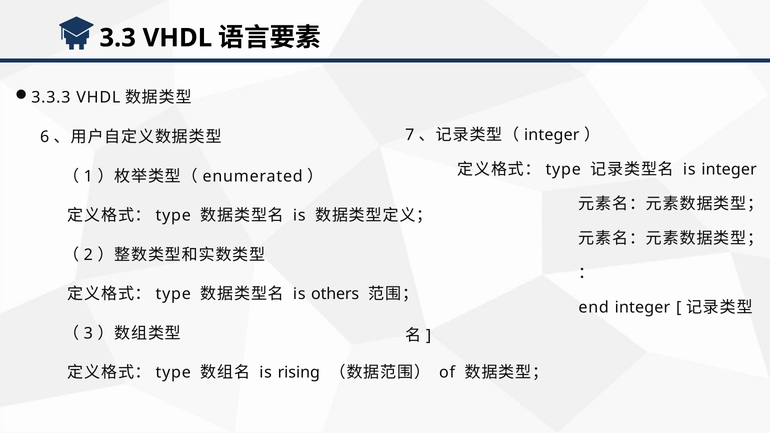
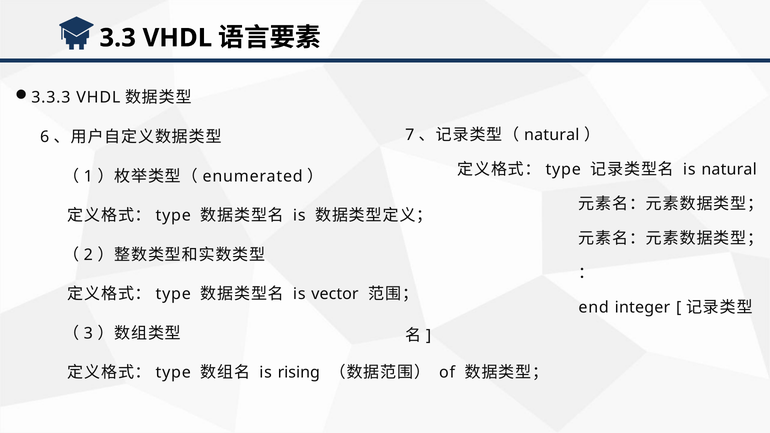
integer: integer -> natural (552, 135)
is integer: integer -> natural (729, 170)
others: others -> vector (335, 294)
